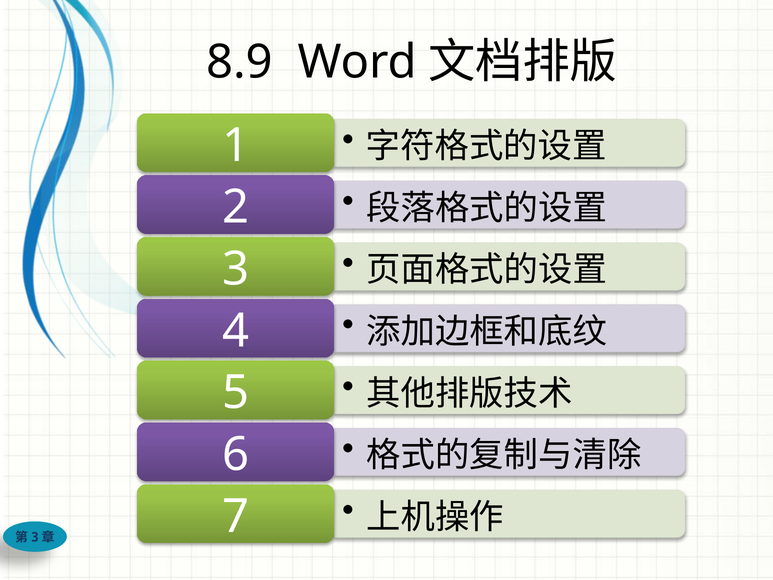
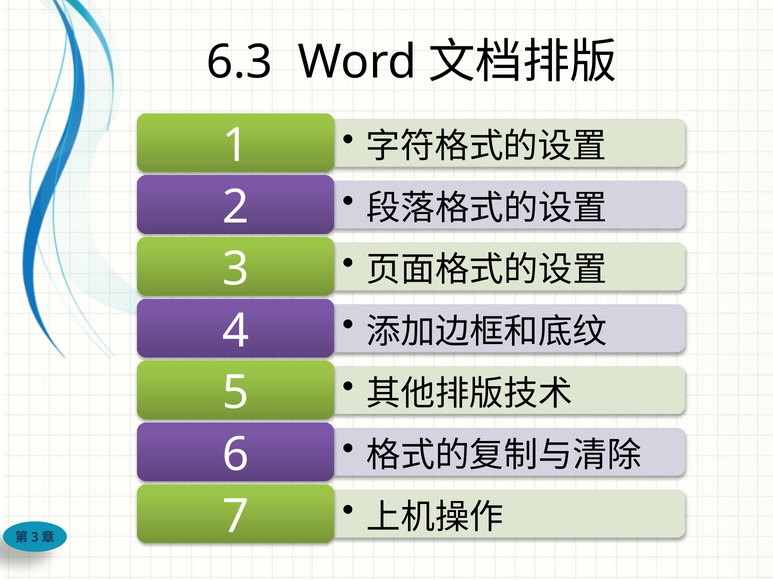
8.9: 8.9 -> 6.3 (240, 62)
